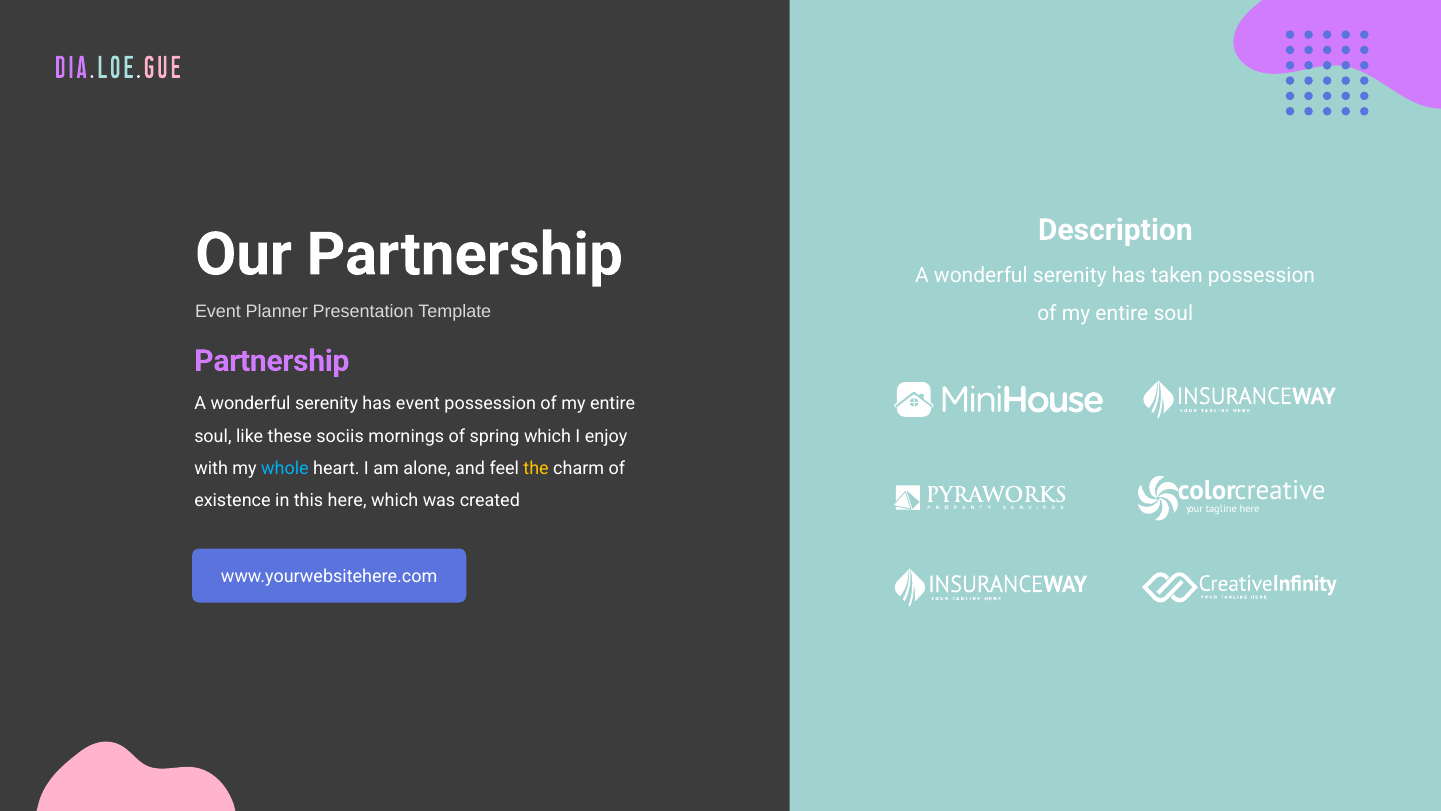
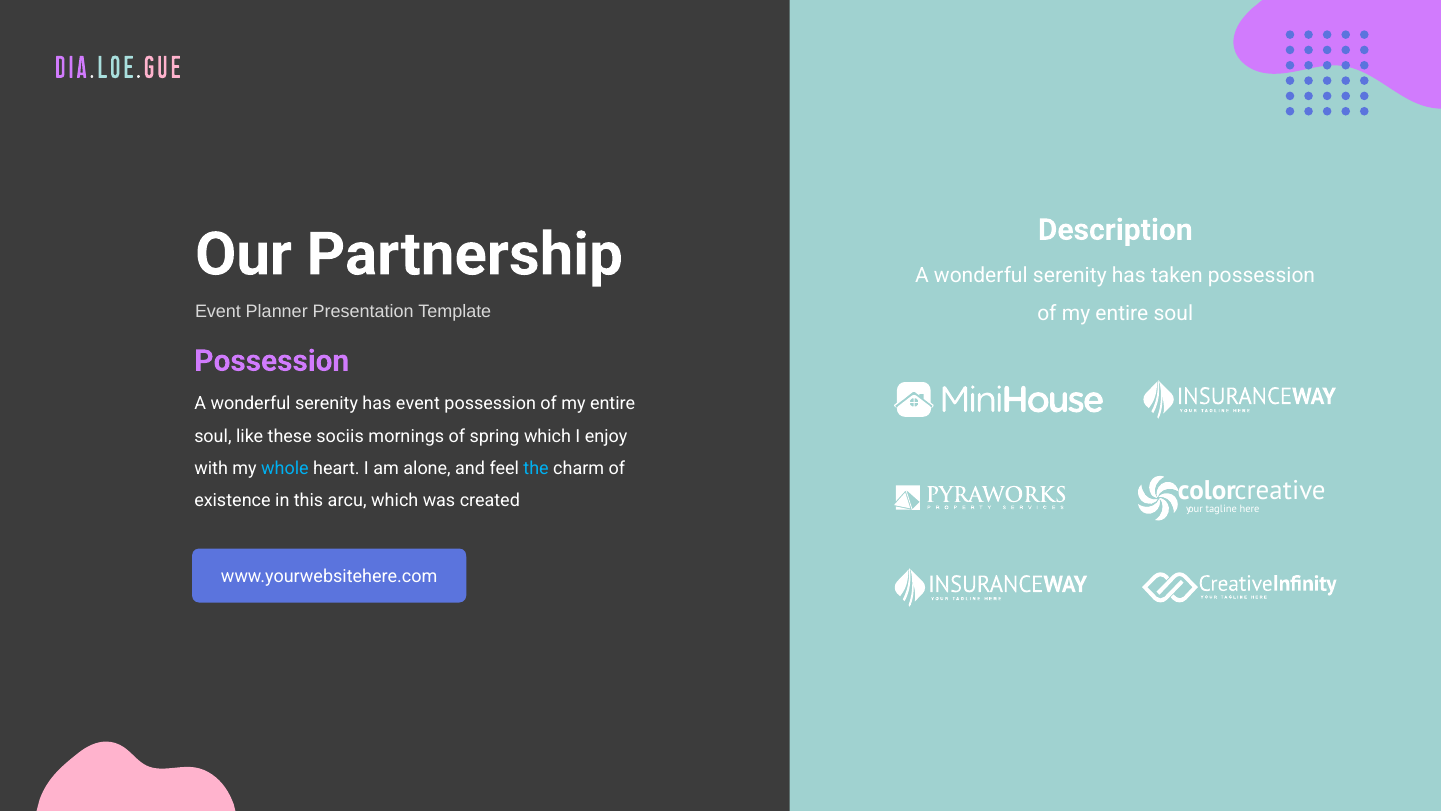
Partnership: Partnership -> Possession (272, 361)
the colour: yellow -> light blue (536, 468)
this here: here -> arcu (347, 501)
